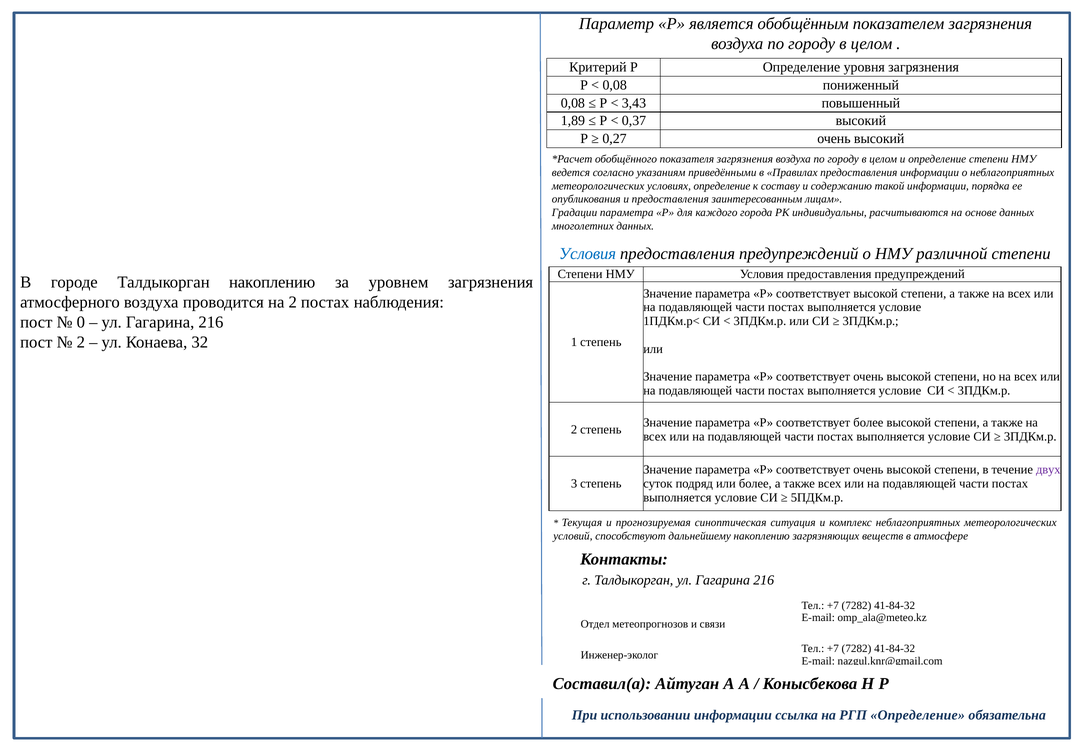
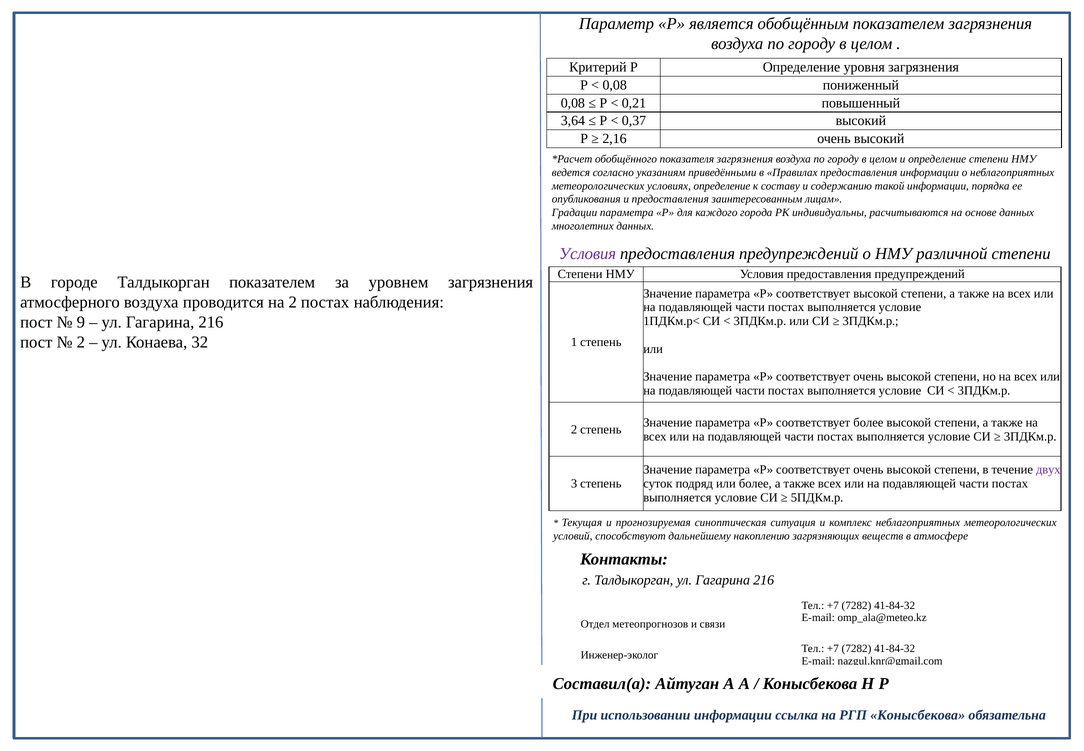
3,43: 3,43 -> 0,21 (634, 103)
1,89: 1,89 -> 3,64 (573, 121)
0,27: 0,27 -> 2,16 (615, 139)
Условия colour: blue -> purple (588, 254)
Талдыкорган накоплению: накоплению -> показателем (272, 282)
0: 0 -> 9 (81, 322)
РГП Определение: Определение -> Конысбекова (918, 715)
